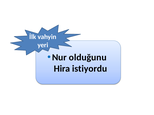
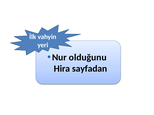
istiyordu: istiyordu -> sayfadan (90, 69)
